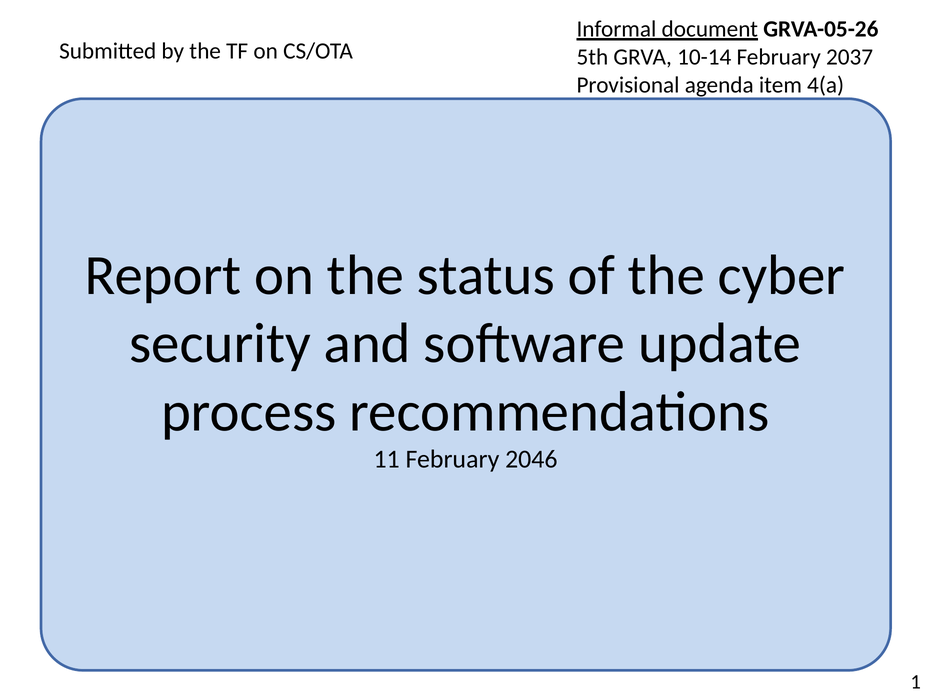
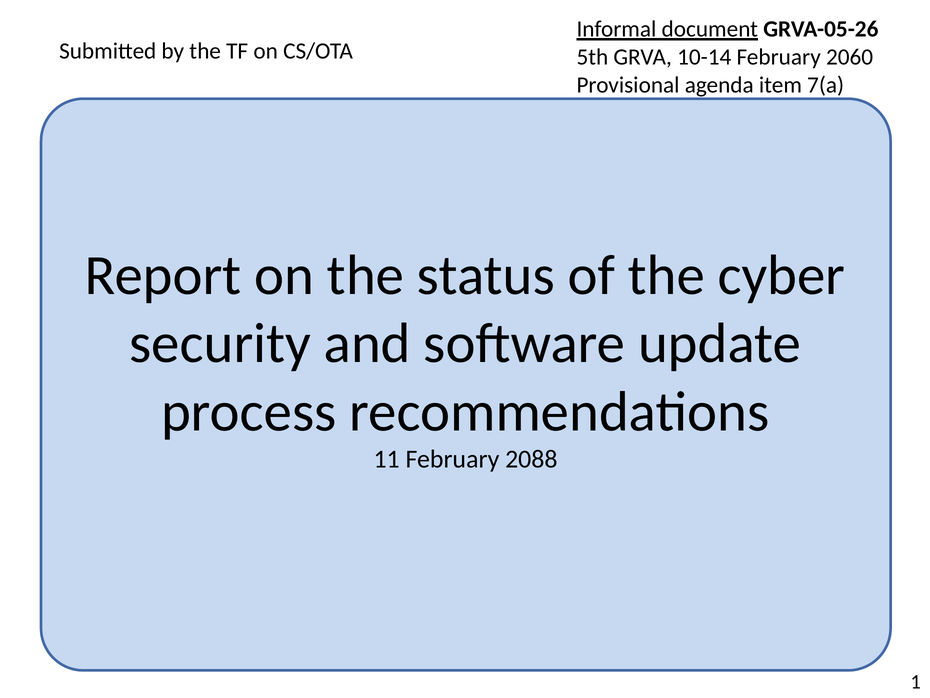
2037: 2037 -> 2060 (850, 57)
4(a: 4(a -> 7(a (826, 85)
2046: 2046 -> 2088 (531, 459)
